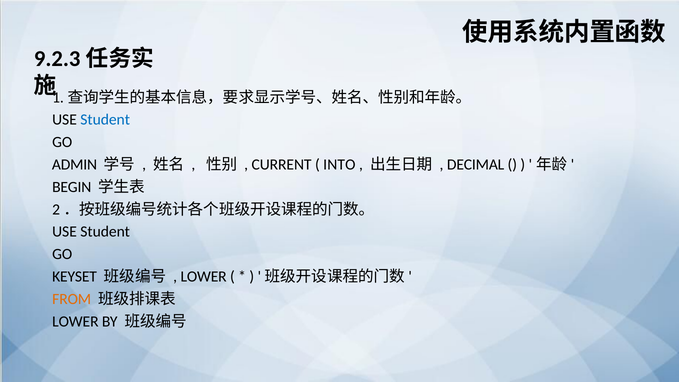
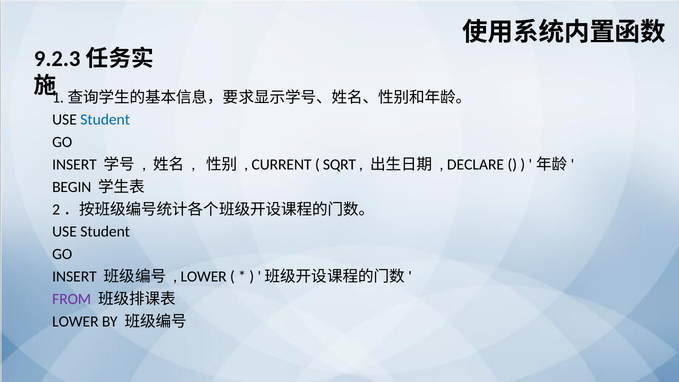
ADMIN: ADMIN -> INSERT (74, 165)
INTO: INTO -> SQRT (339, 165)
DECIMAL: DECIMAL -> DECLARE (476, 165)
KEYSET: KEYSET -> INSERT (74, 277)
FROM colour: orange -> purple (72, 299)
